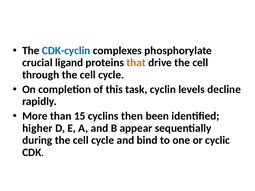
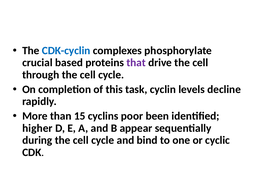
ligand: ligand -> based (69, 63)
that colour: orange -> purple (136, 63)
then: then -> poor (132, 116)
